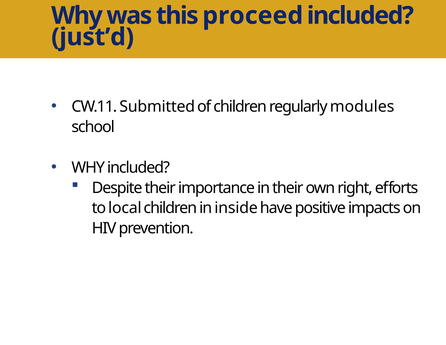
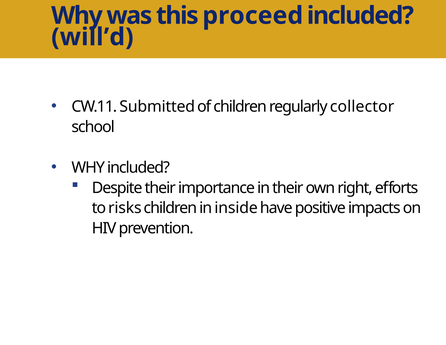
just’d: just’d -> will’d (92, 37)
modules: modules -> collector (362, 107)
local: local -> risks (125, 208)
